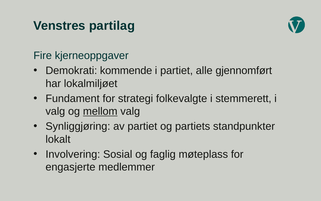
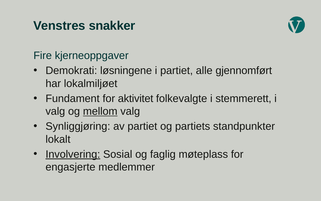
partilag: partilag -> snakker (112, 26)
kommende: kommende -> løsningene (126, 71)
strategi: strategi -> aktivitet (136, 98)
Involvering underline: none -> present (73, 154)
